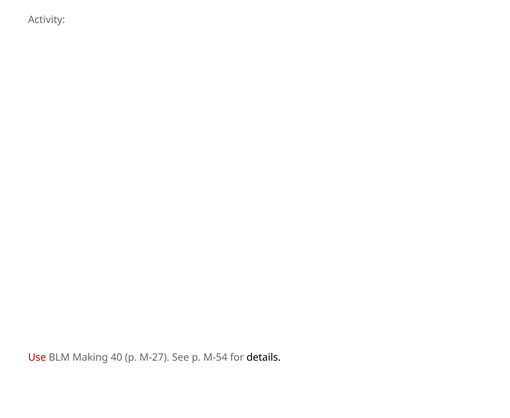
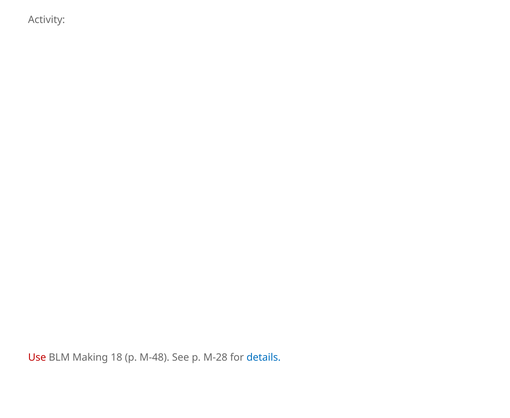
40: 40 -> 18 (116, 358)
M-27: M-27 -> M-48 (155, 358)
M-54: M-54 -> M-28 (215, 358)
details colour: black -> blue (264, 358)
